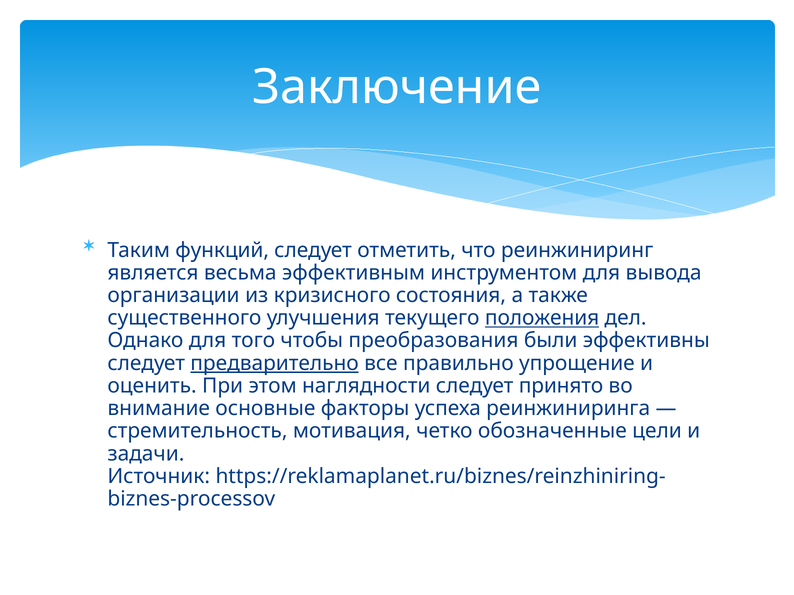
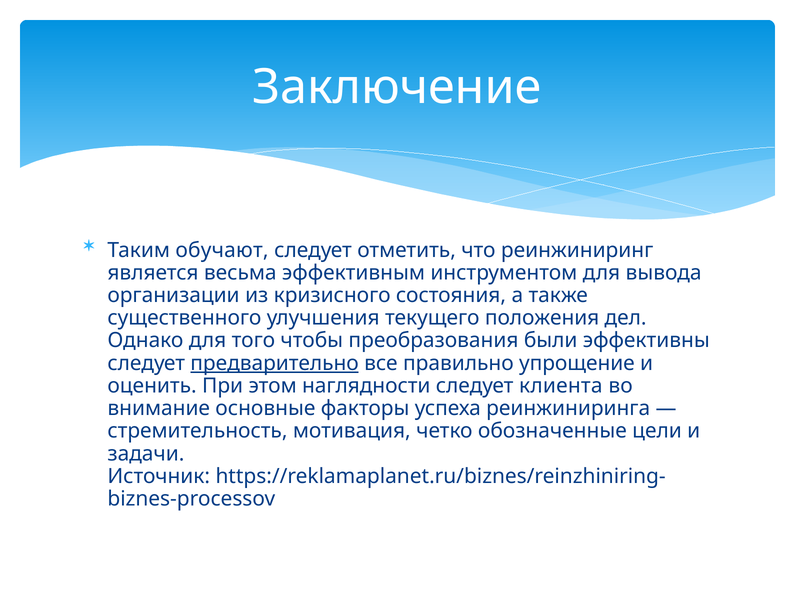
функций: функций -> обучают (222, 250)
положения underline: present -> none (542, 318)
принято: принято -> клиента (561, 386)
